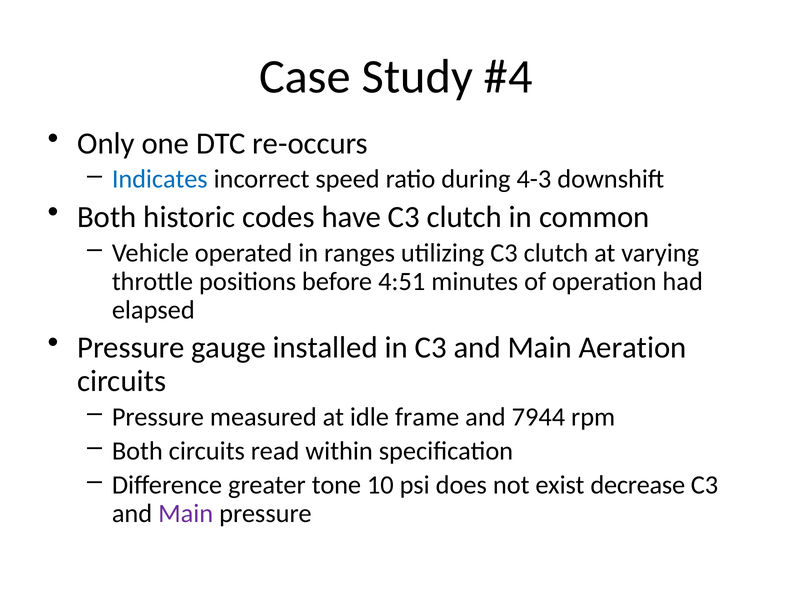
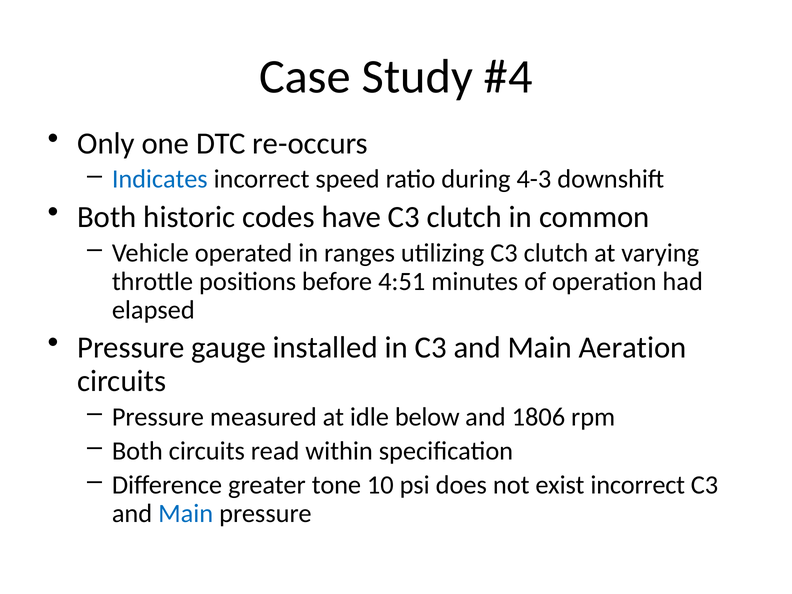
frame: frame -> below (427, 417)
7944: 7944 -> 1806 (538, 417)
exist decrease: decrease -> incorrect (638, 485)
Main colour: purple -> blue (186, 513)
